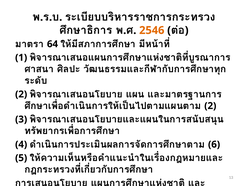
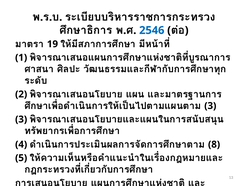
2546 colour: orange -> blue (152, 30)
64: 64 -> 19 (52, 44)
2: 2 -> 3 (210, 106)
6: 6 -> 8 (214, 144)
